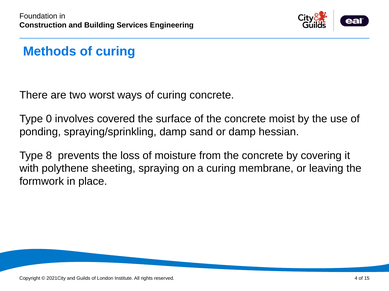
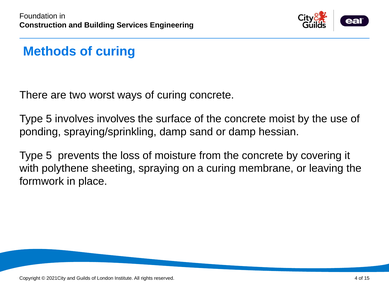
0: 0 -> 5 (49, 119)
involves covered: covered -> involves (116, 119)
8: 8 -> 5 (49, 156)
